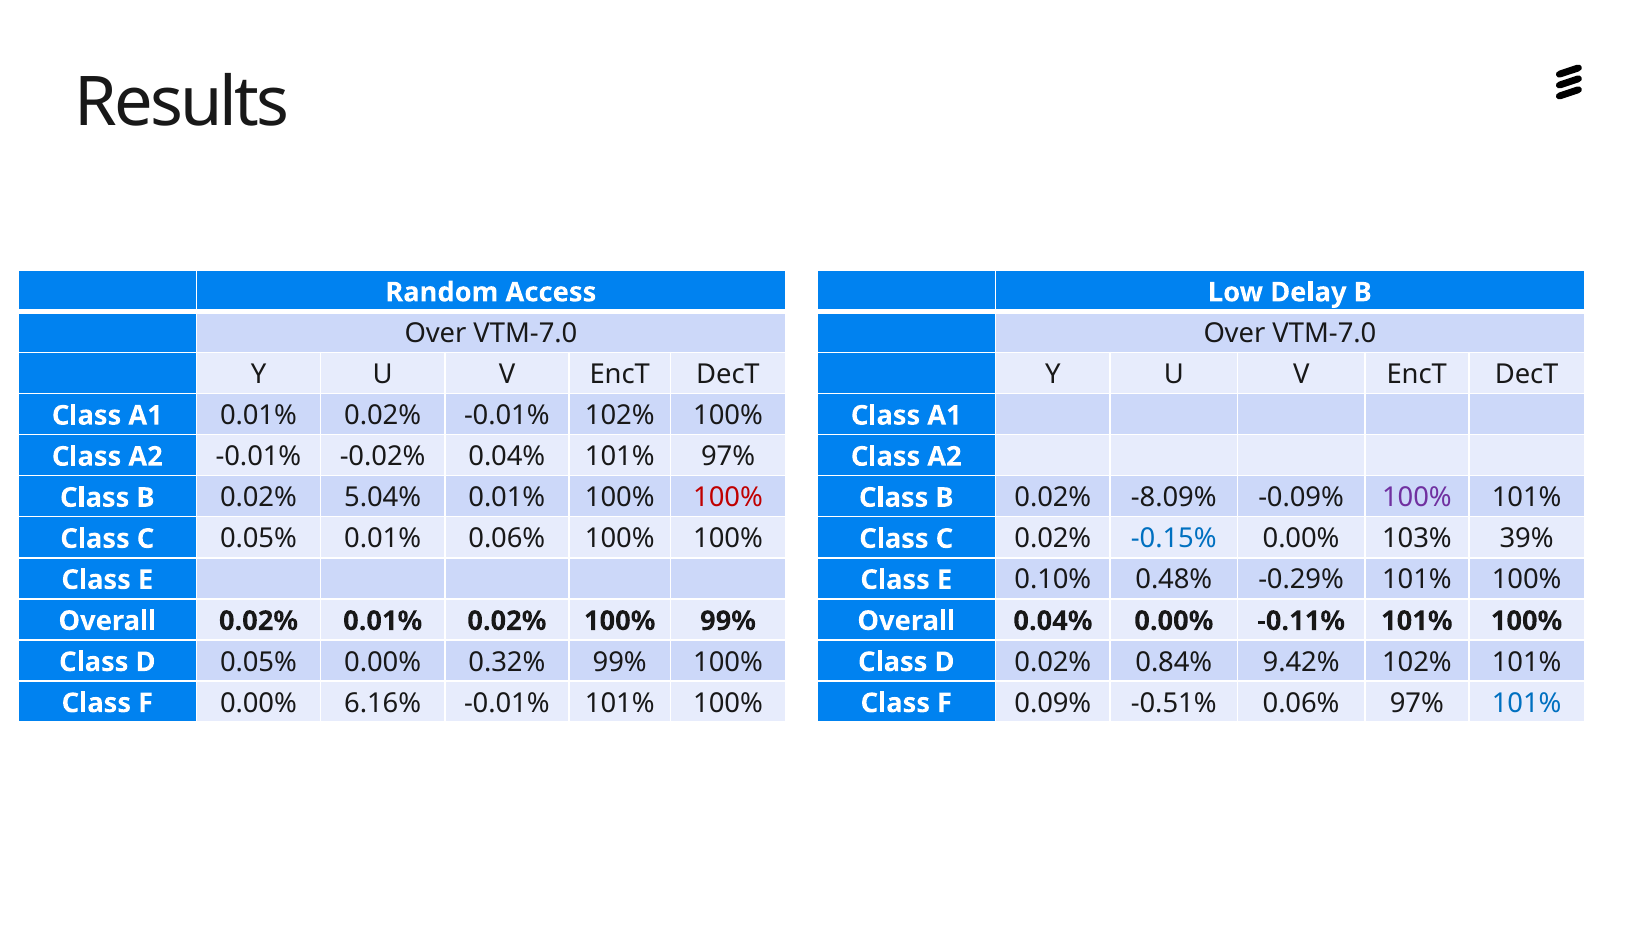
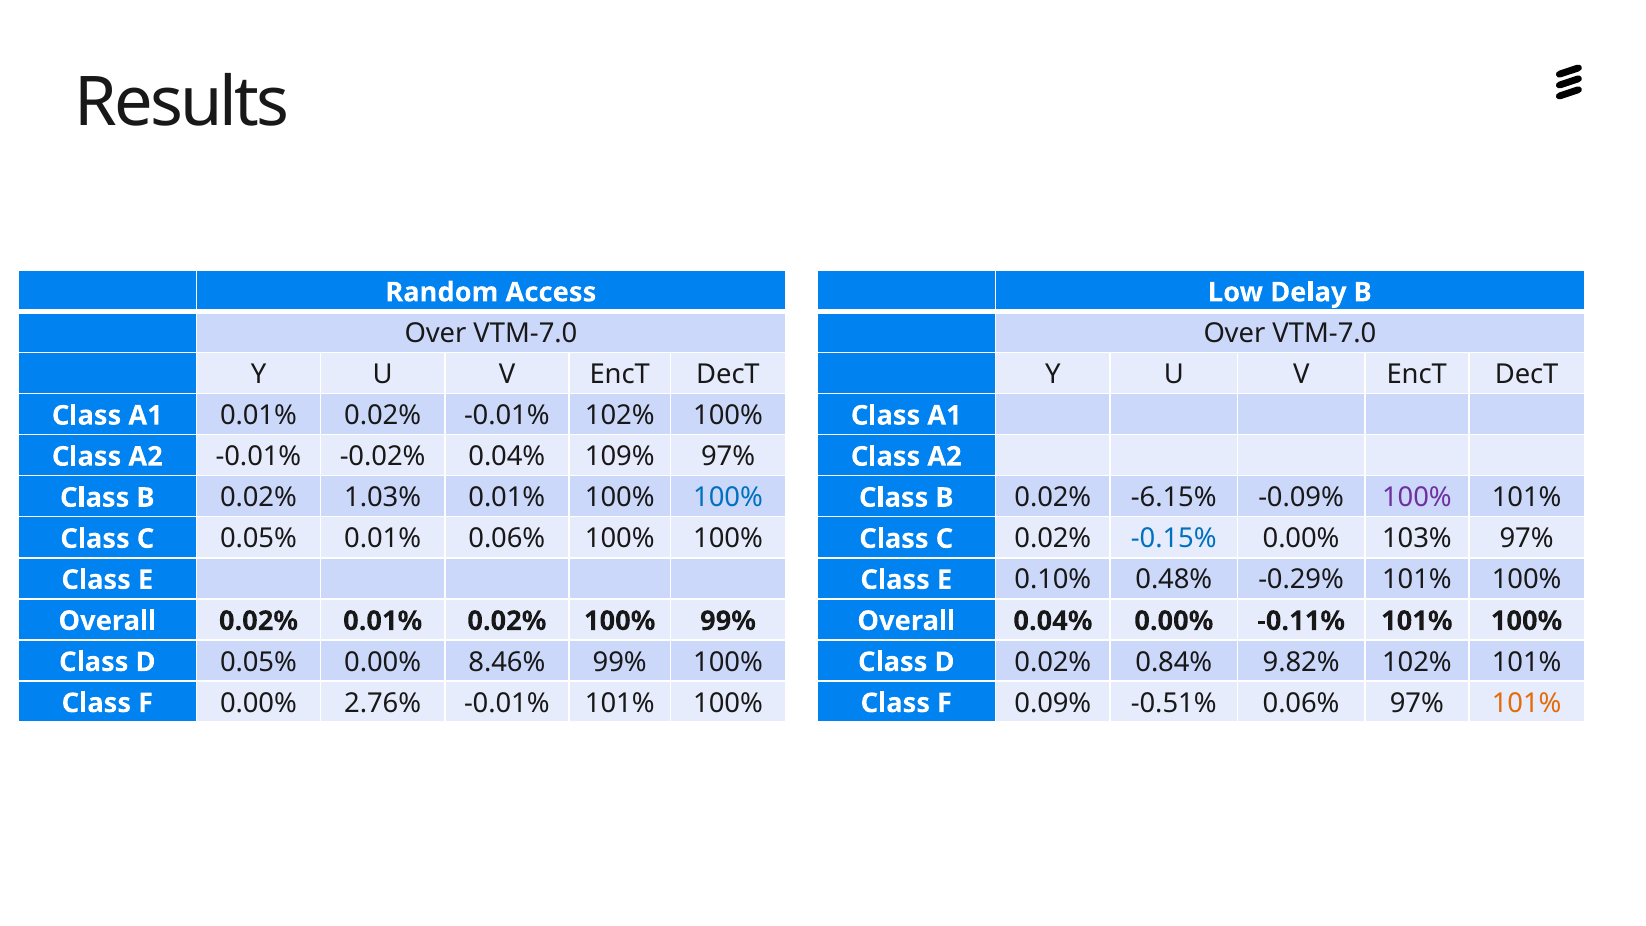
0.04% 101%: 101% -> 109% (620, 457)
5.04%: 5.04% -> 1.03% (383, 498)
100% colour: red -> blue (728, 498)
-8.09%: -8.09% -> -6.15% (1174, 498)
103% 39%: 39% -> 97% (1527, 539)
0.32%: 0.32% -> 8.46% (507, 662)
9.42%: 9.42% -> 9.82% (1301, 662)
6.16%: 6.16% -> 2.76% (383, 703)
101% colour: blue -> orange (1527, 703)
